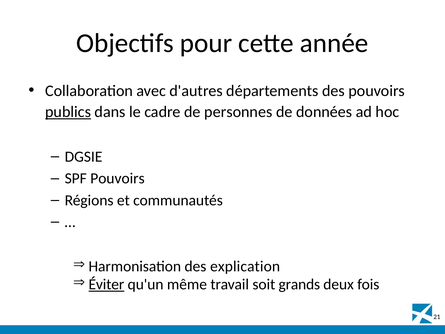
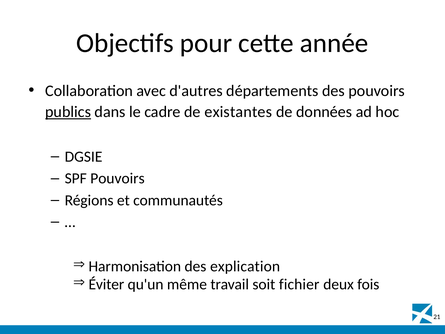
personnes: personnes -> existantes (238, 112)
Éviter underline: present -> none (106, 284)
grands: grands -> fichier (299, 284)
